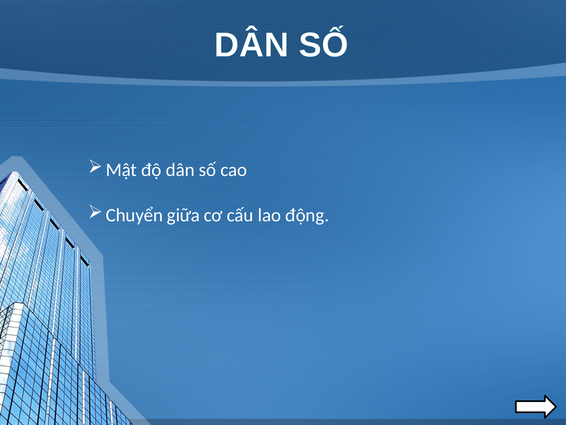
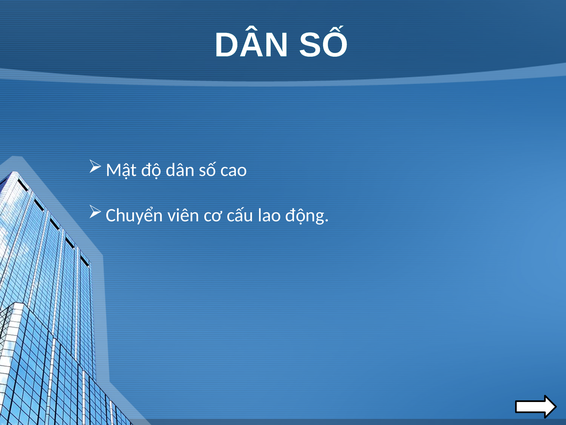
giữa: giữa -> viên (183, 215)
